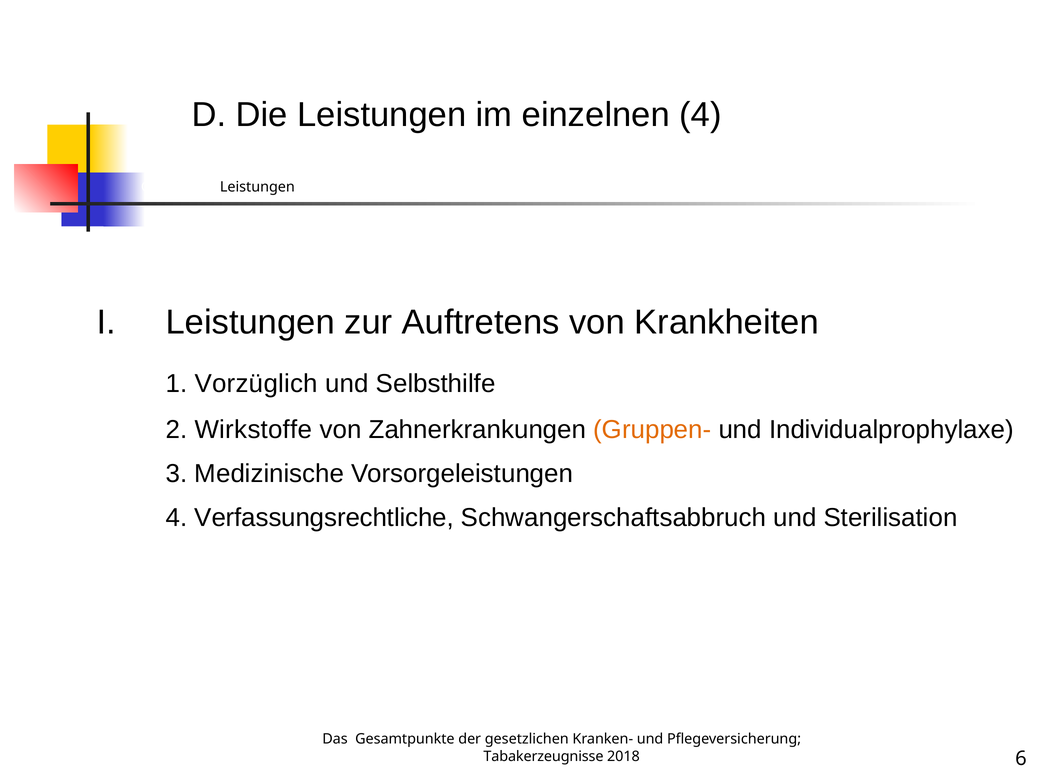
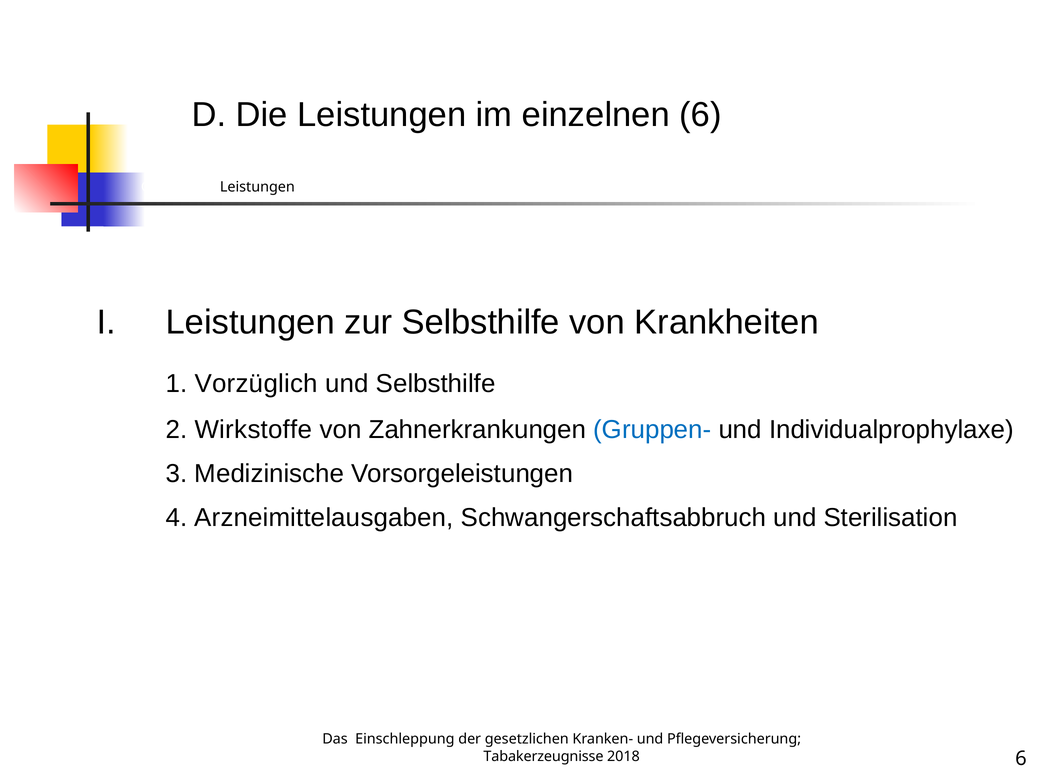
einzelnen 4: 4 -> 6 (701, 115)
zur Auftretens: Auftretens -> Selbsthilfe (481, 322)
Gruppen- colour: orange -> blue (652, 430)
Verfassungsrechtliche: Verfassungsrechtliche -> Arzneimittelausgaben (324, 518)
Gesamtpunkte: Gesamtpunkte -> Einschleppung (405, 739)
